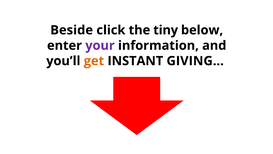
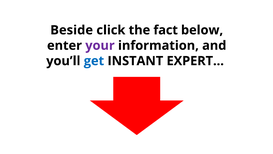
tiny: tiny -> fact (166, 30)
get colour: orange -> blue (94, 61)
GIVING…: GIVING… -> EXPERT… (195, 61)
